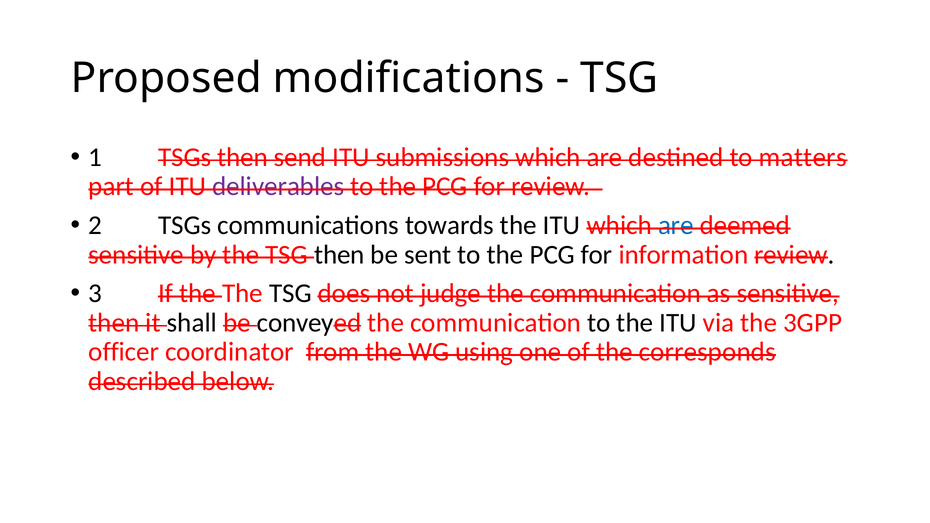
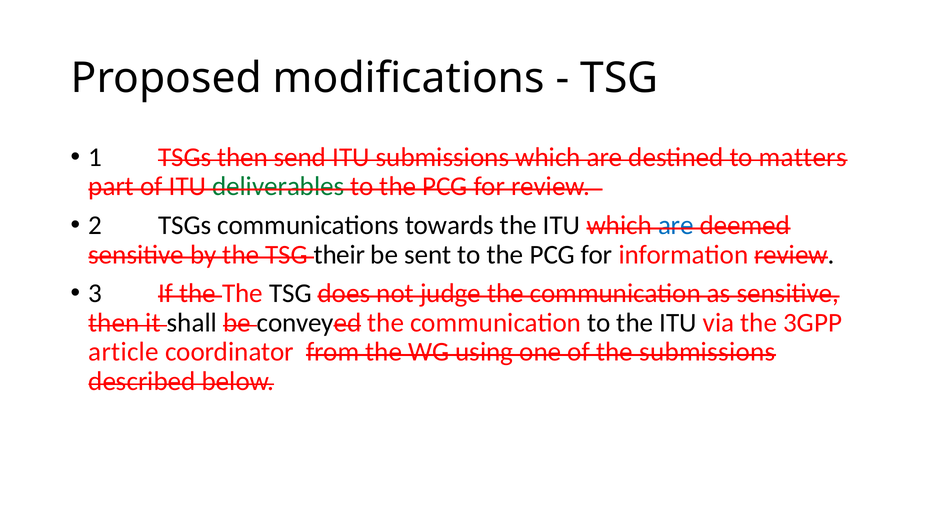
deliverables colour: purple -> green (278, 186)
TSG then: then -> their (339, 255)
officer: officer -> article (124, 352)
the corresponds: corresponds -> submissions (707, 352)
